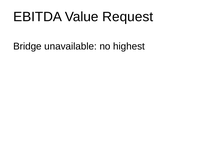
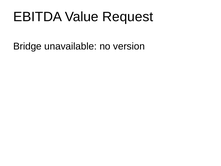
highest: highest -> version (129, 46)
